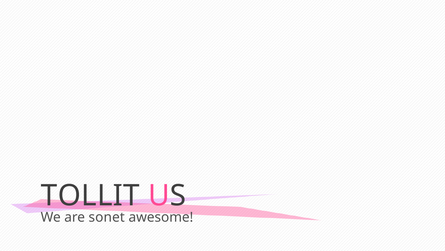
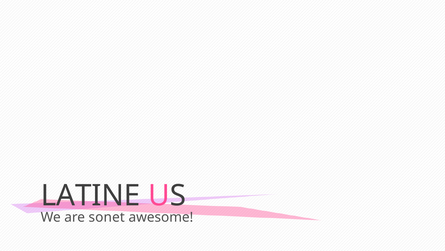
TOLLIT: TOLLIT -> LATINE (91, 195)
